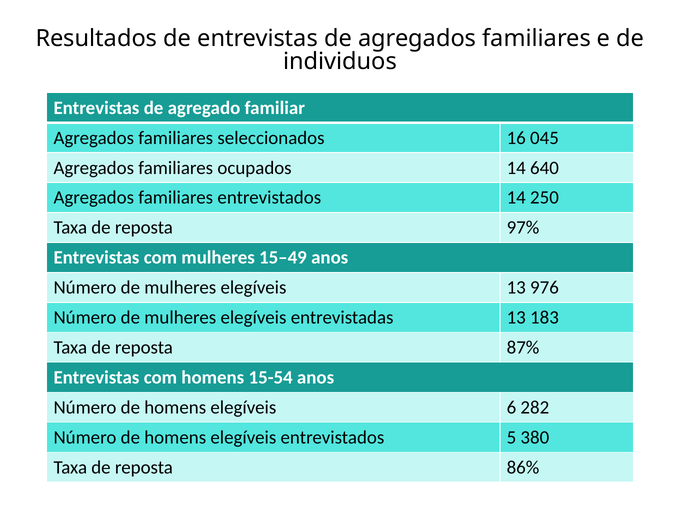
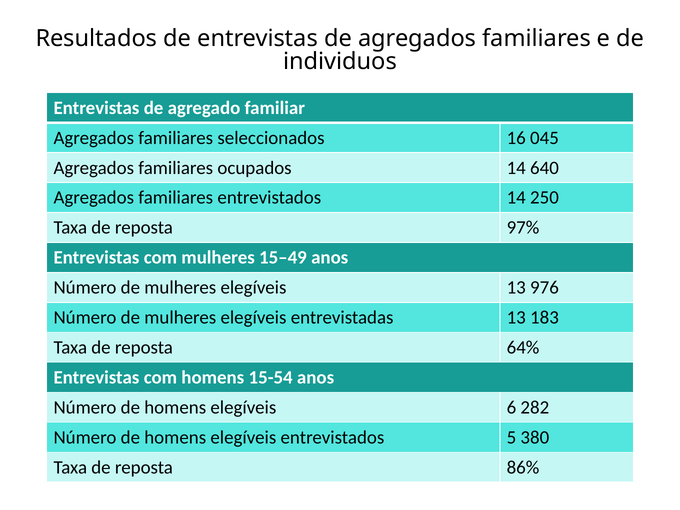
87%: 87% -> 64% (523, 348)
